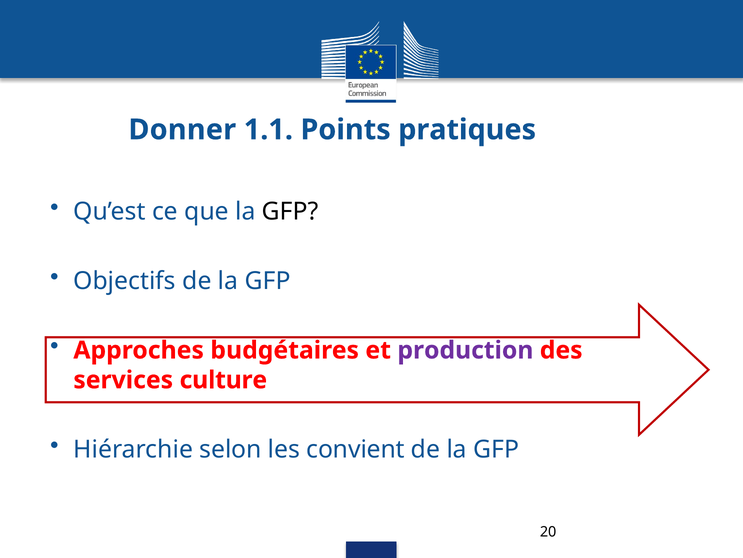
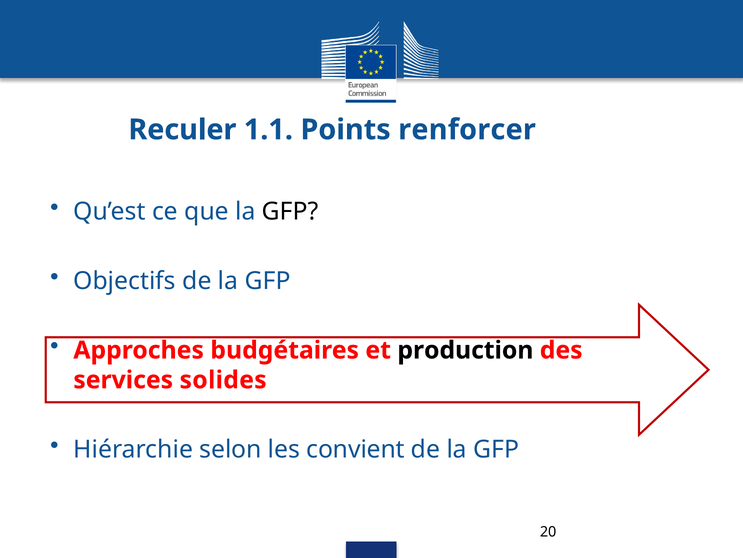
Donner: Donner -> Reculer (182, 130)
pratiques: pratiques -> renforcer (467, 130)
production colour: purple -> black (465, 350)
culture: culture -> solides (223, 380)
